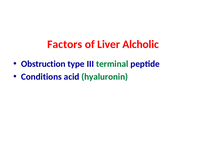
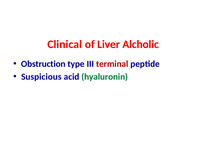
Factors: Factors -> Clinical (65, 45)
terminal colour: green -> red (112, 64)
Conditions: Conditions -> Suspicious (41, 77)
